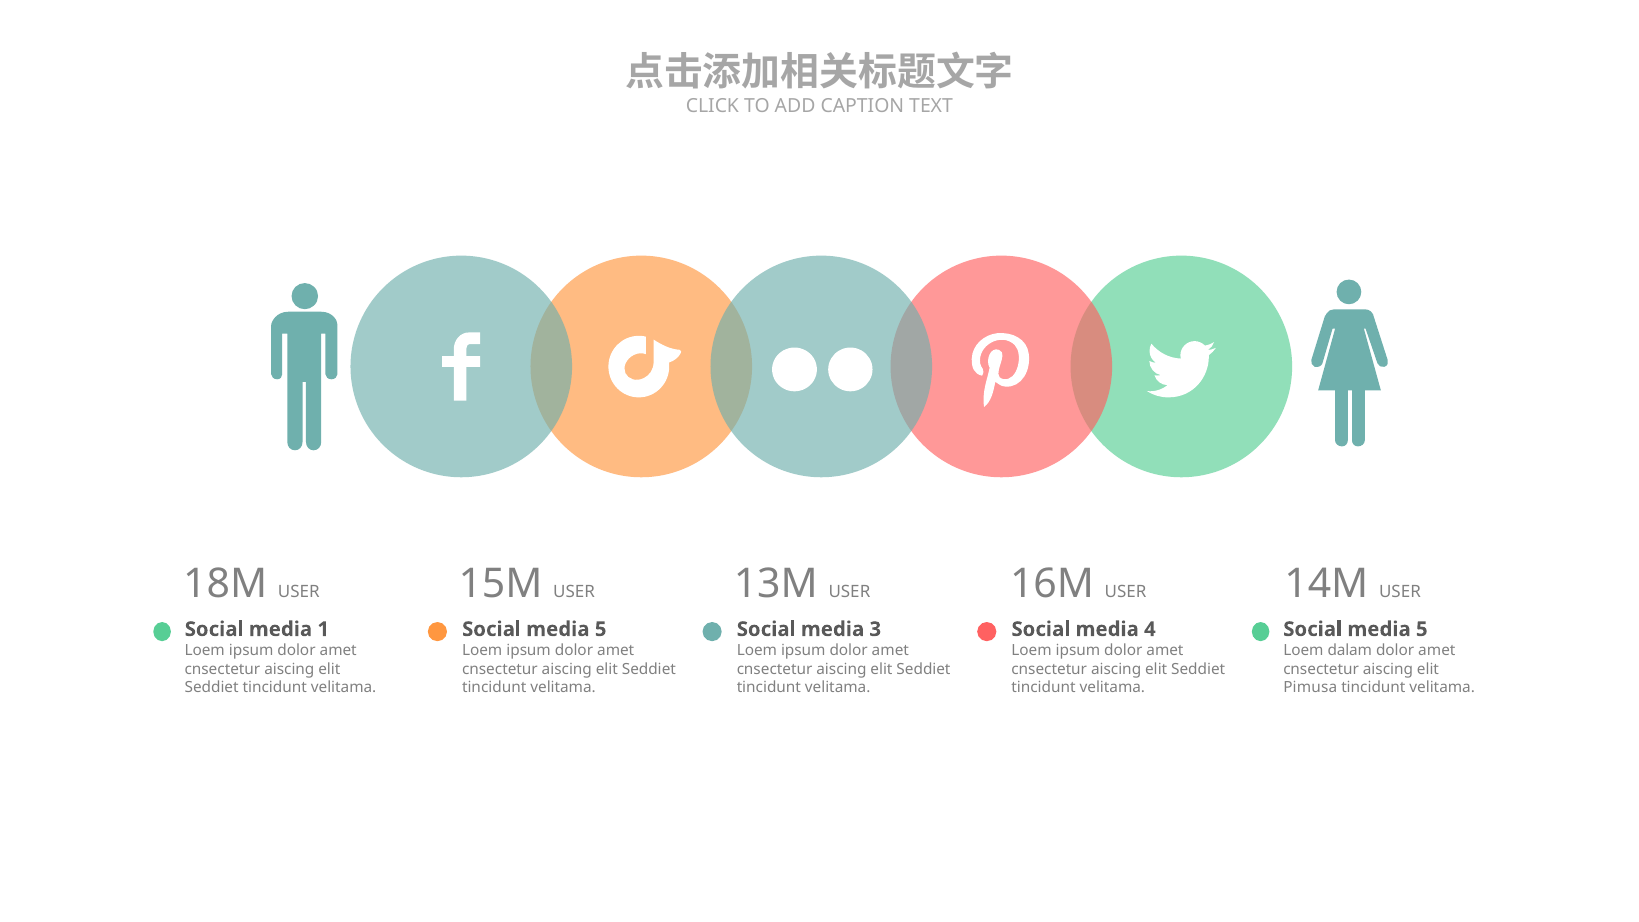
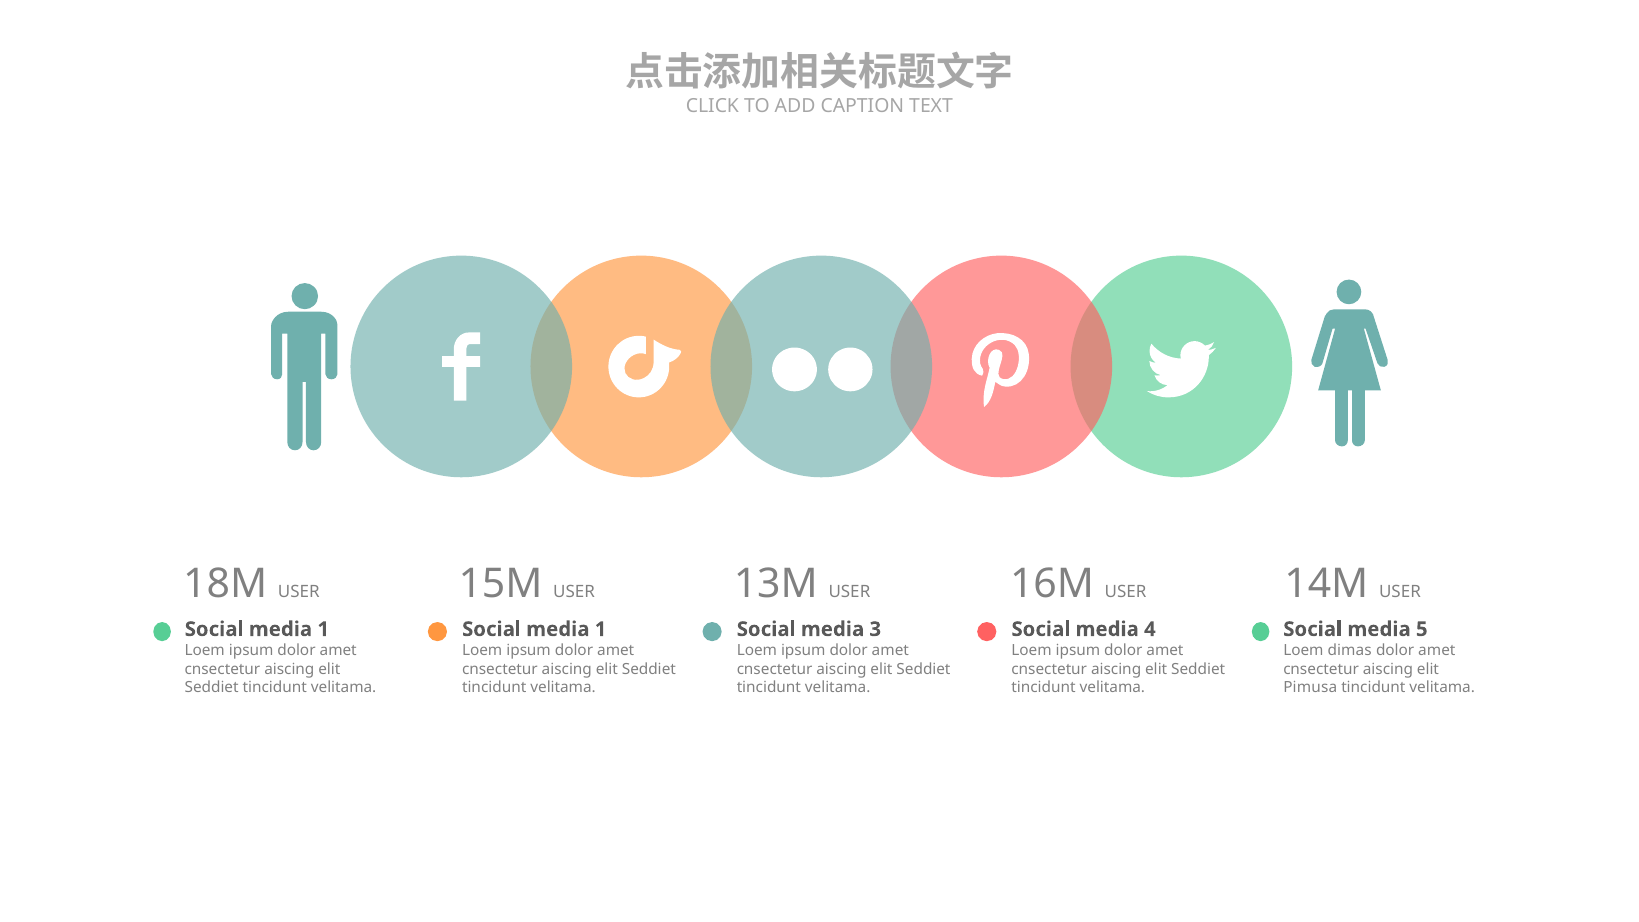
5: 5 -> 1 (601, 629)
dalam: dalam -> dimas (1350, 651)
